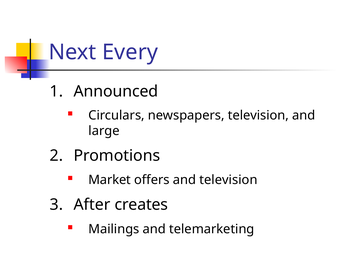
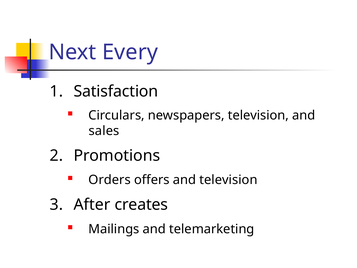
Announced: Announced -> Satisfaction (116, 91)
large: large -> sales (104, 131)
Market: Market -> Orders (110, 180)
